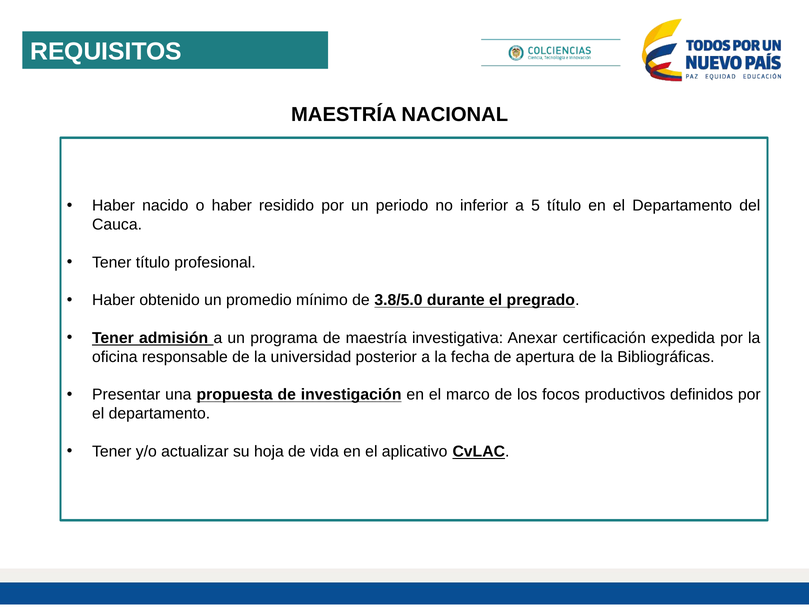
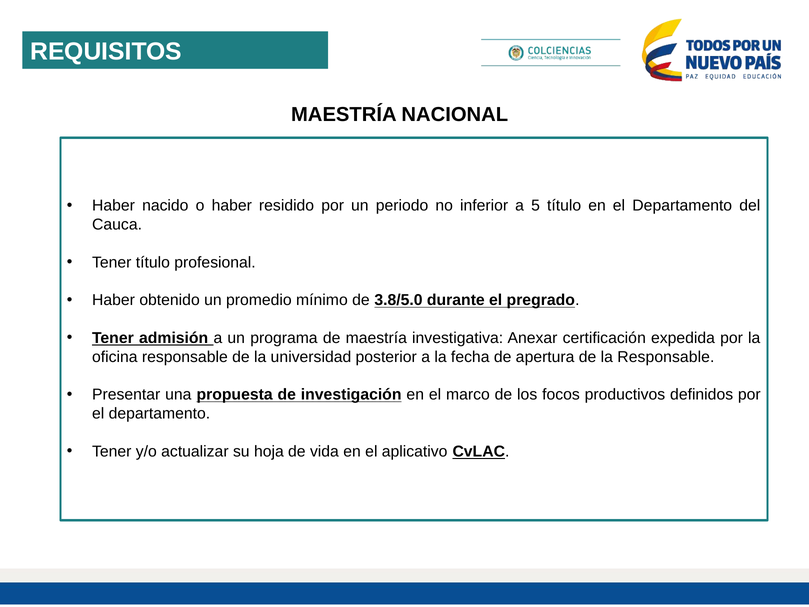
la Bibliográficas: Bibliográficas -> Responsable (666, 357)
